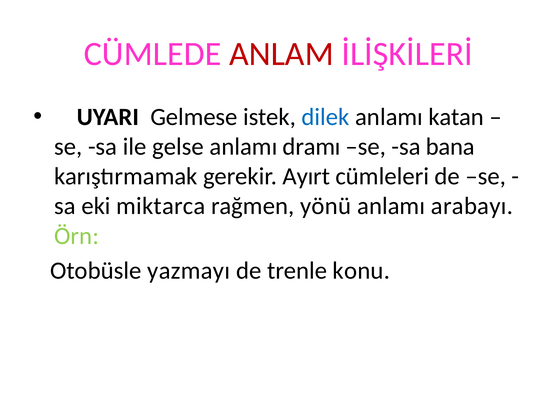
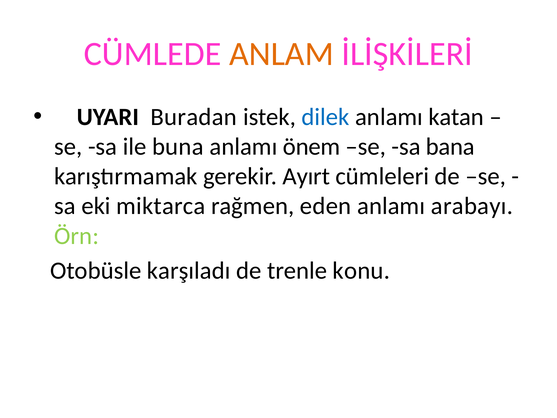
ANLAM colour: red -> orange (281, 54)
Gelmese: Gelmese -> Buradan (194, 117)
gelse: gelse -> buna (178, 147)
dramı: dramı -> önem (312, 147)
yönü: yönü -> eden (326, 206)
yazmayı: yazmayı -> karşıladı (189, 270)
